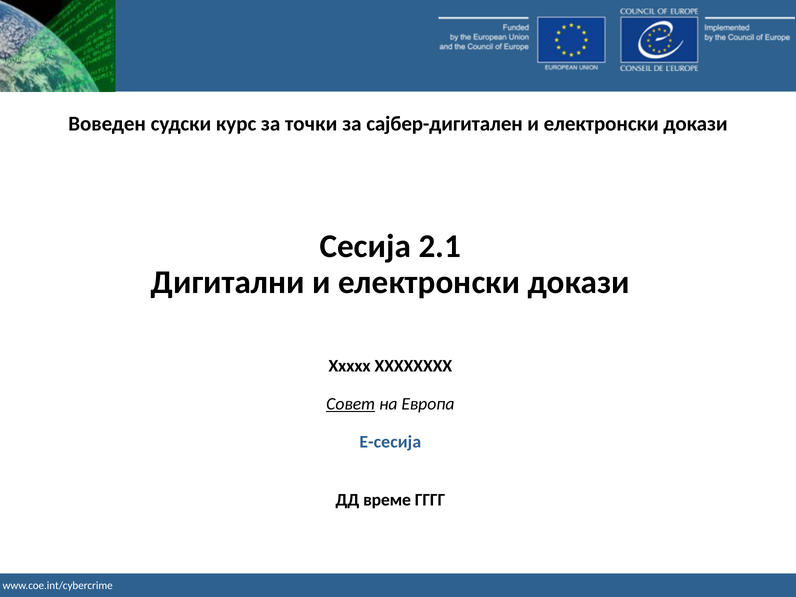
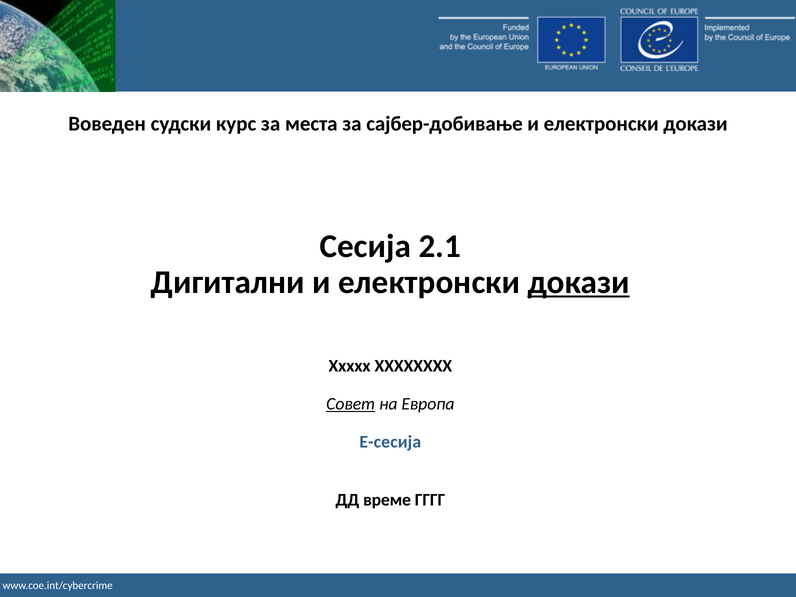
точки: точки -> места (311, 124)
сајбер-дигитален: сајбер-дигитален -> сајбер-добивање (445, 124)
докази underline: none -> present (579, 282)
